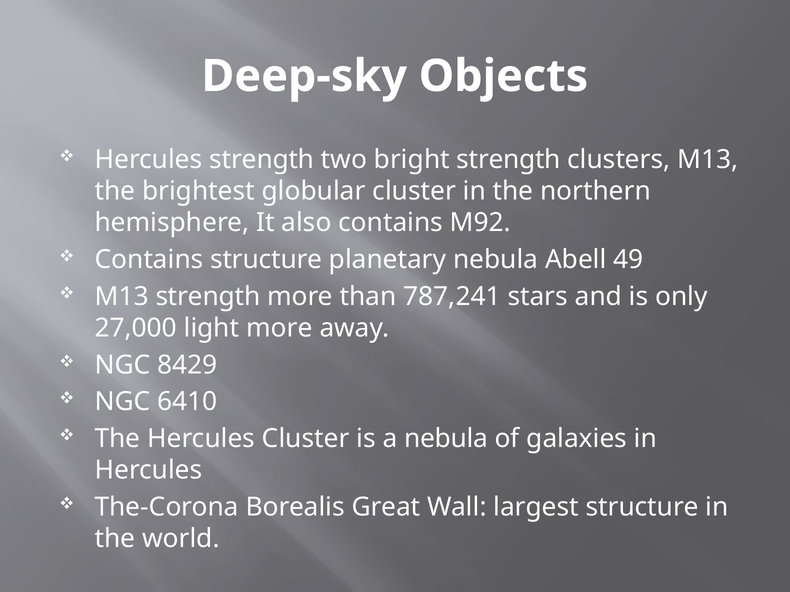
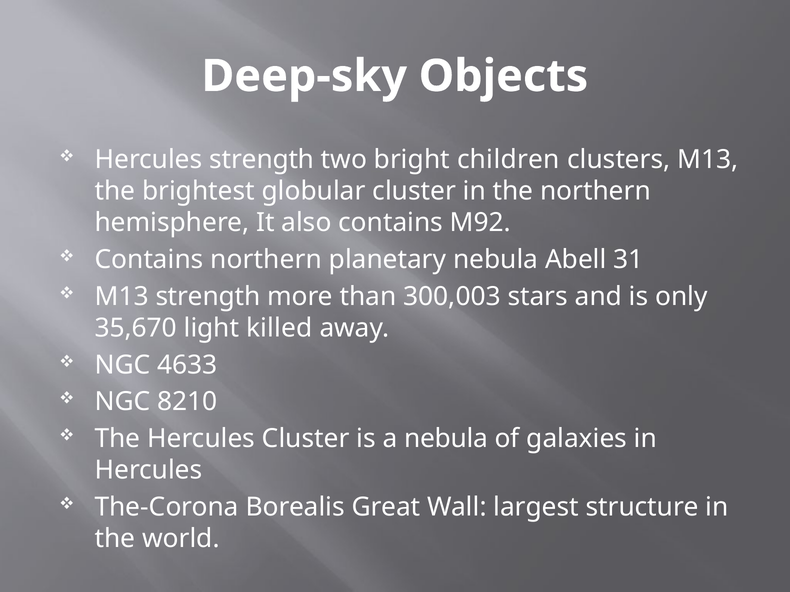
bright strength: strength -> children (508, 160)
Contains structure: structure -> northern (266, 260)
49: 49 -> 31 (628, 260)
787,241: 787,241 -> 300,003 (452, 297)
27,000: 27,000 -> 35,670 (136, 328)
light more: more -> killed (279, 328)
8429: 8429 -> 4633 (187, 365)
6410: 6410 -> 8210 (187, 402)
